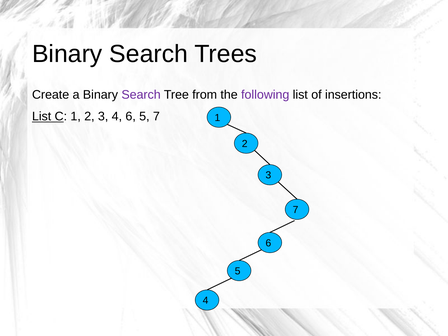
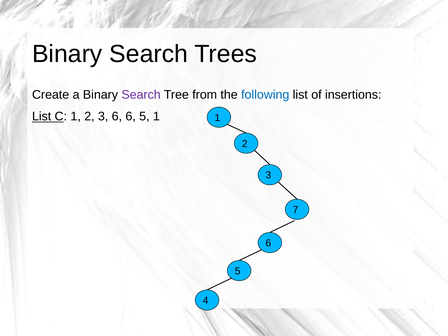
following colour: purple -> blue (265, 95)
3 4: 4 -> 6 (117, 116)
5 7: 7 -> 1 (156, 116)
